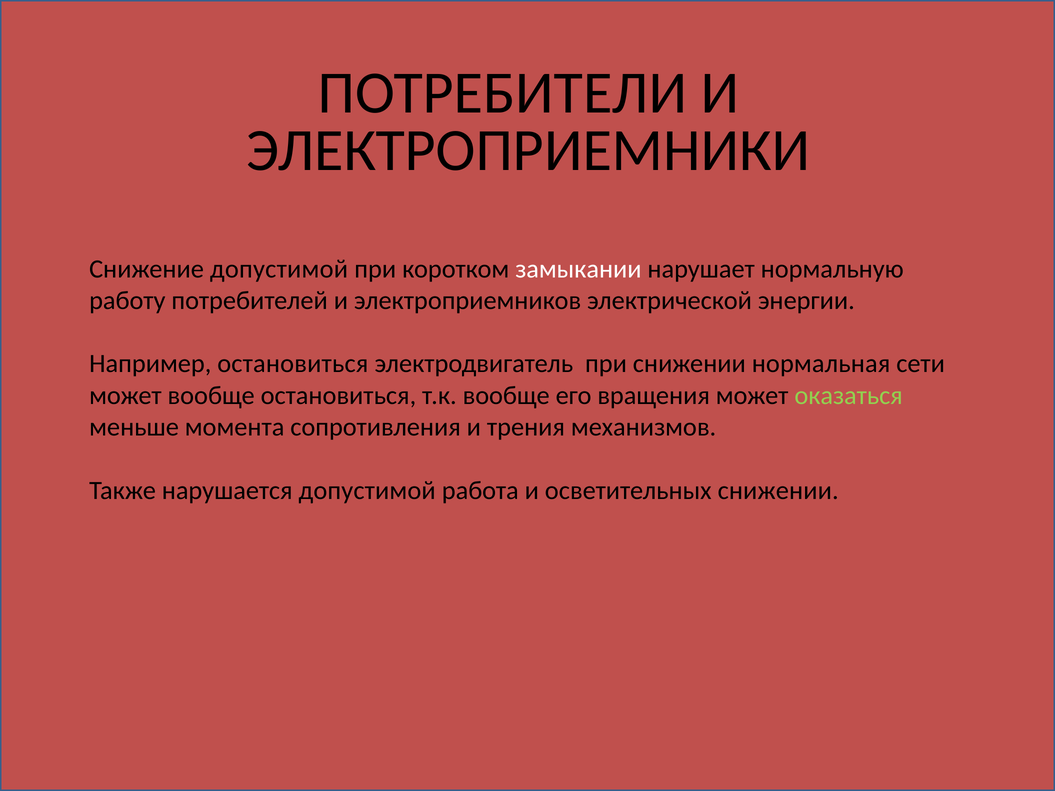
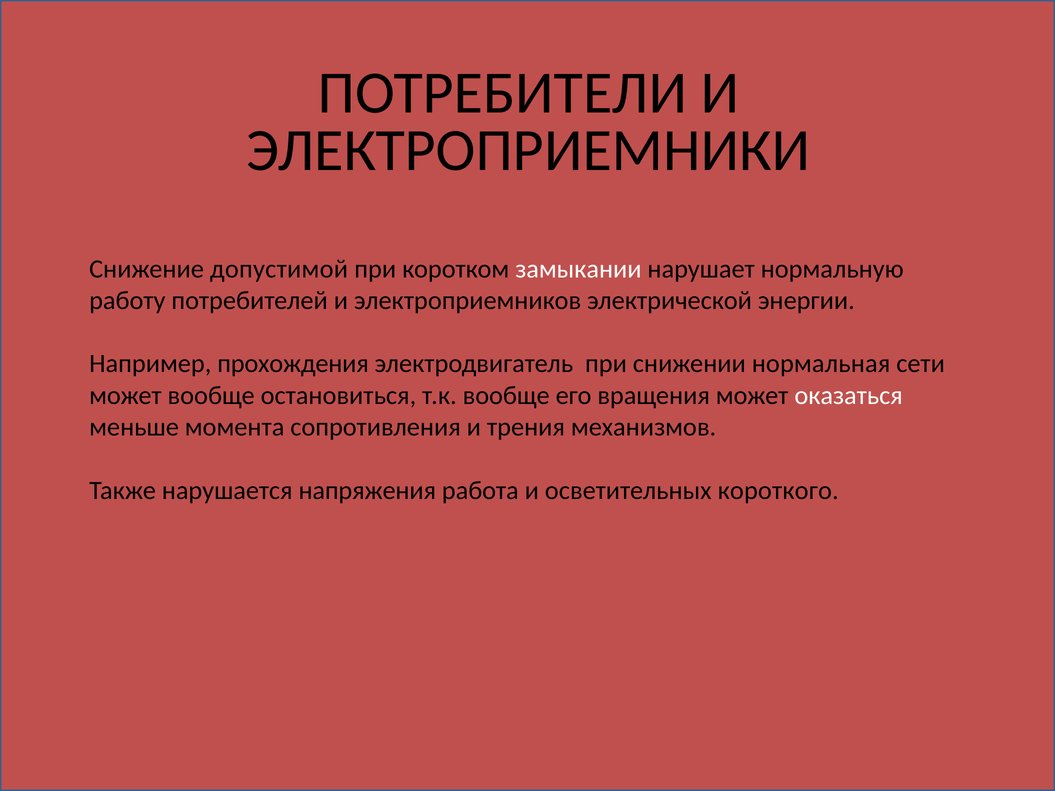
Например остановиться: остановиться -> прохождения (293, 364)
оказаться colour: light green -> white (849, 396)
нарушается допустимой: допустимой -> напряжения (367, 490)
осветительных снижении: снижении -> короткого (778, 490)
